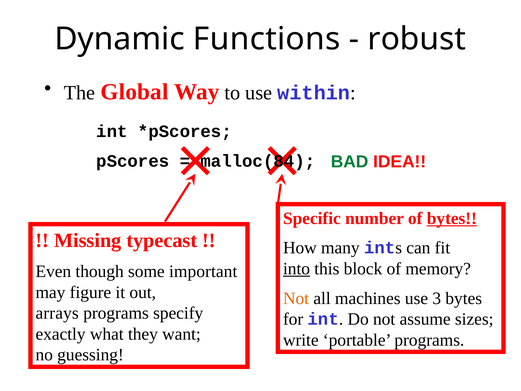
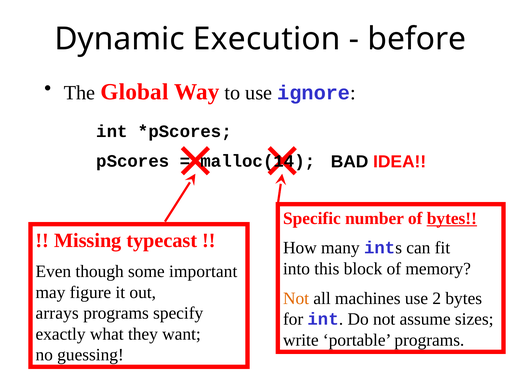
Functions: Functions -> Execution (267, 39)
robust: robust -> before (417, 39)
within: within -> ignore (314, 93)
BAD colour: green -> black (350, 162)
malloc(84: malloc(84 -> malloc(14 (258, 161)
into underline: present -> none (297, 269)
3: 3 -> 2 (437, 298)
